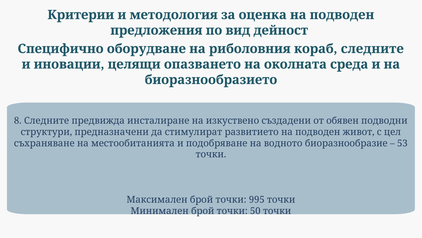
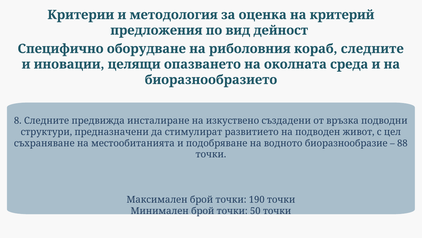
оценка на подводен: подводен -> критерий (342, 15)
обявен: обявен -> връзка (342, 120)
53: 53 -> 88 (402, 143)
995: 995 -> 190 (257, 199)
